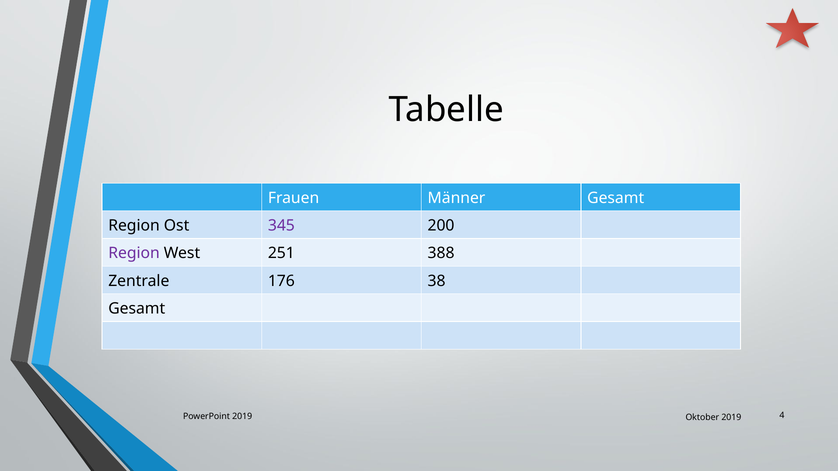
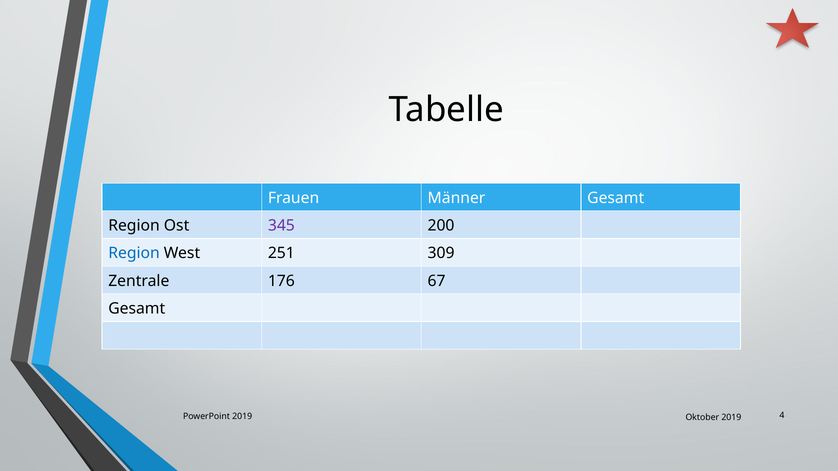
Region colour: purple -> blue (134, 253)
388: 388 -> 309 (441, 253)
38: 38 -> 67 (437, 281)
